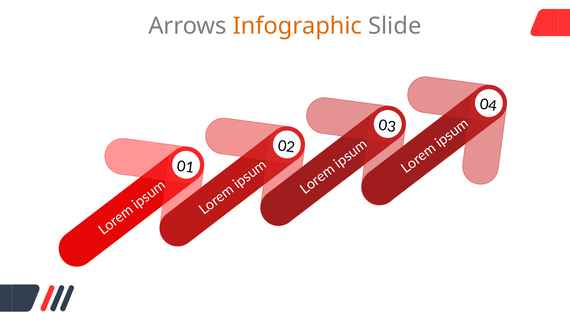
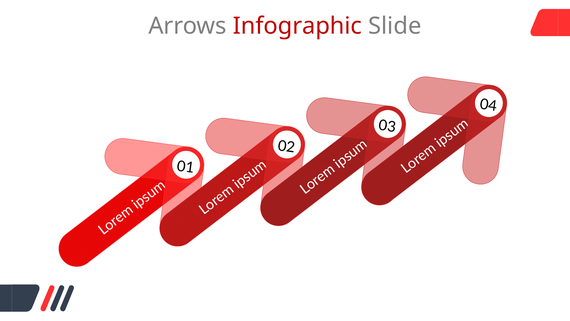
Infographic colour: orange -> red (297, 26)
